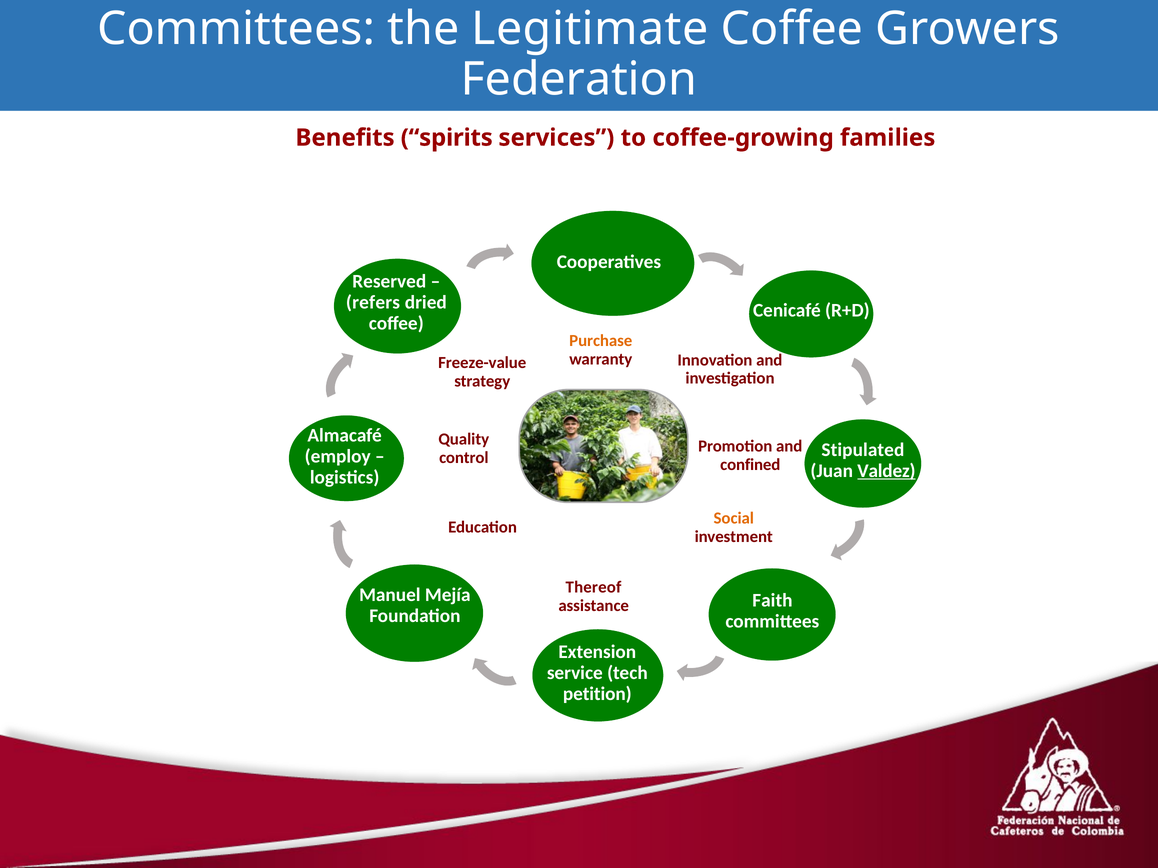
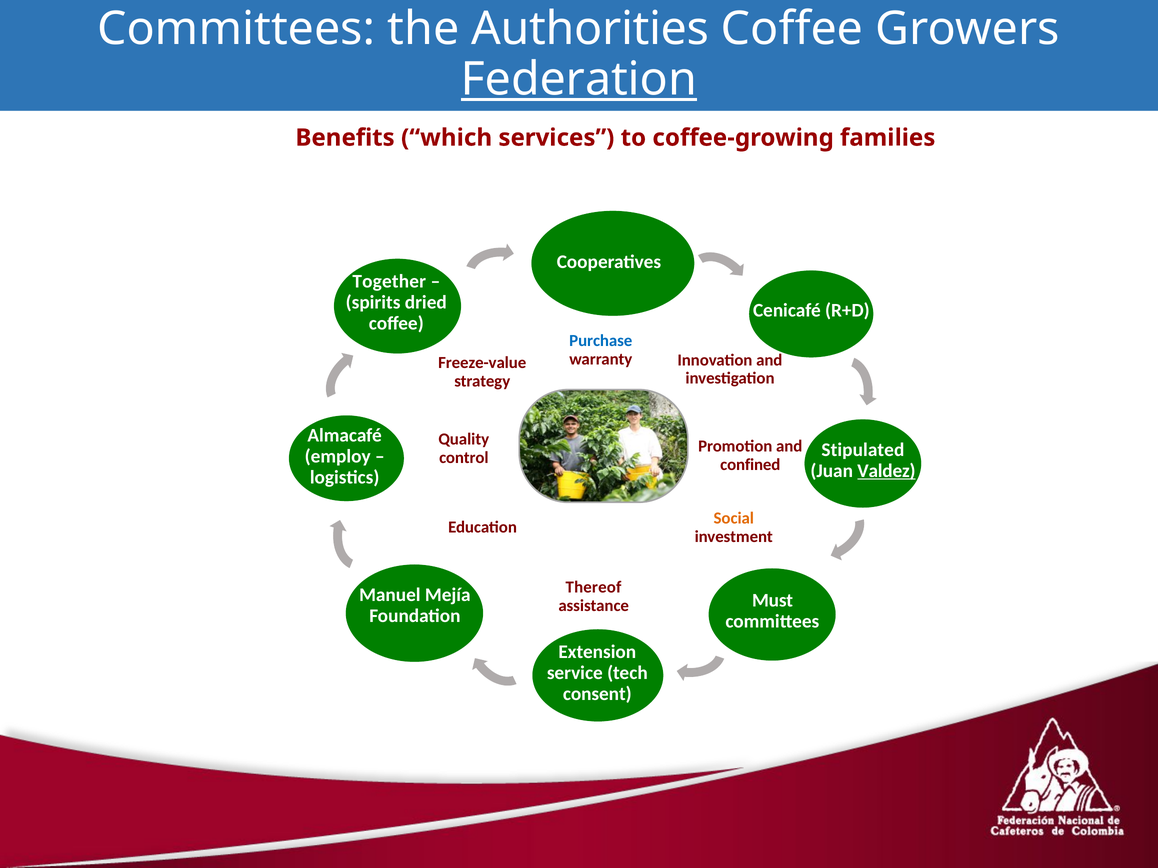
Legitimate: Legitimate -> Authorities (590, 29)
Federation underline: none -> present (579, 79)
spirits: spirits -> which (447, 138)
Reserved: Reserved -> Together (389, 282)
refers: refers -> spirits (373, 303)
Purchase colour: orange -> blue (601, 341)
Faith: Faith -> Must (773, 601)
petition: petition -> consent (597, 694)
